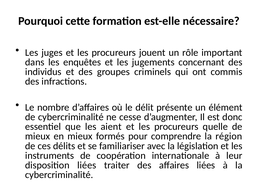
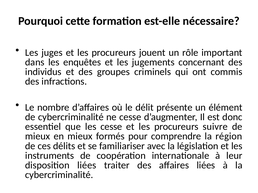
les aient: aient -> cesse (111, 127)
quelle: quelle -> suivre (215, 127)
